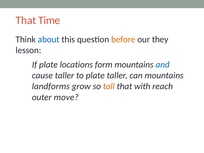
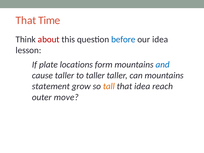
about colour: blue -> red (49, 39)
before colour: orange -> blue (123, 39)
our they: they -> idea (160, 39)
to plate: plate -> taller (95, 75)
landforms: landforms -> statement (51, 86)
that with: with -> idea (142, 86)
